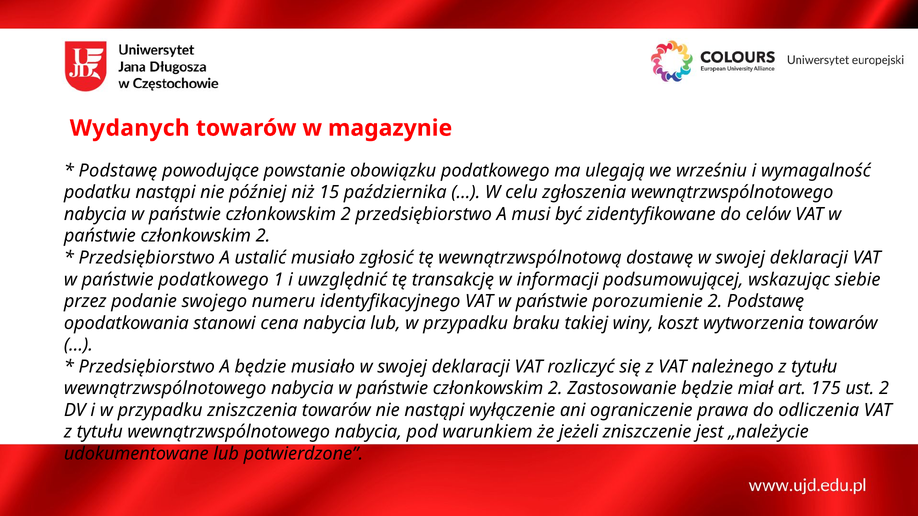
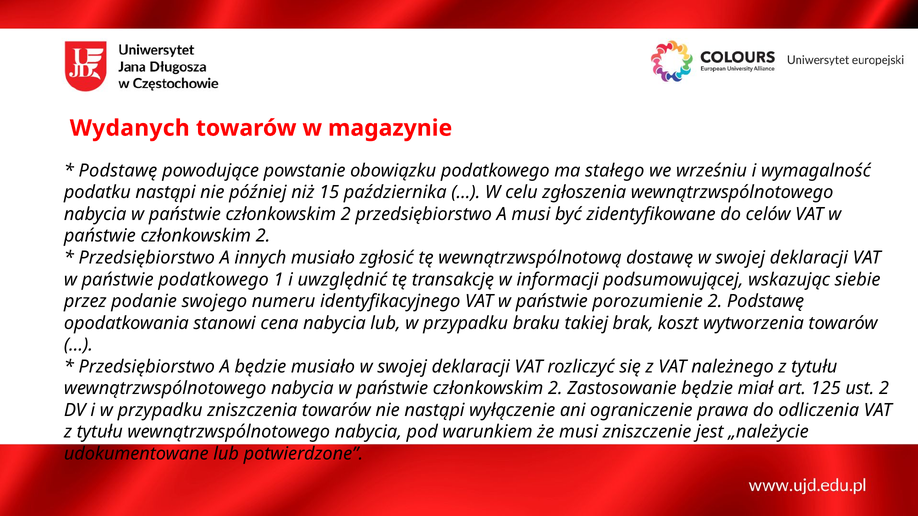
ulegają: ulegają -> stałego (615, 171)
ustalić: ustalić -> innych (260, 258)
winy: winy -> brak (633, 323)
175: 175 -> 125 (826, 389)
że jeżeli: jeżeli -> musi (579, 432)
